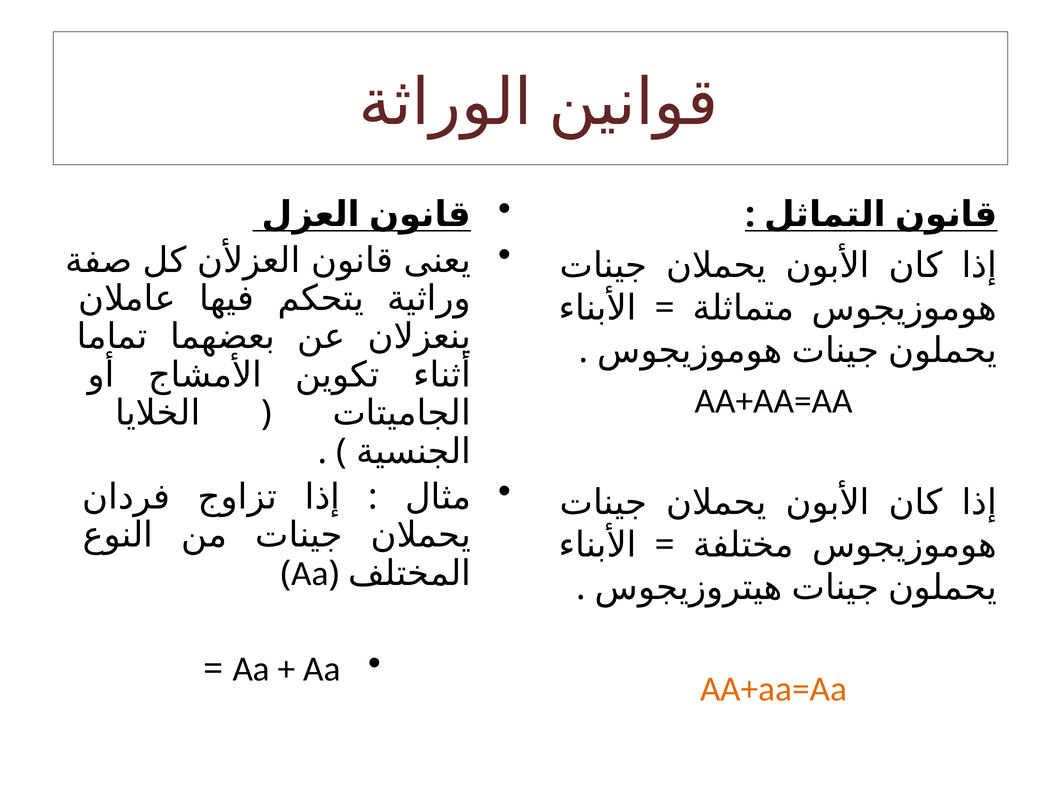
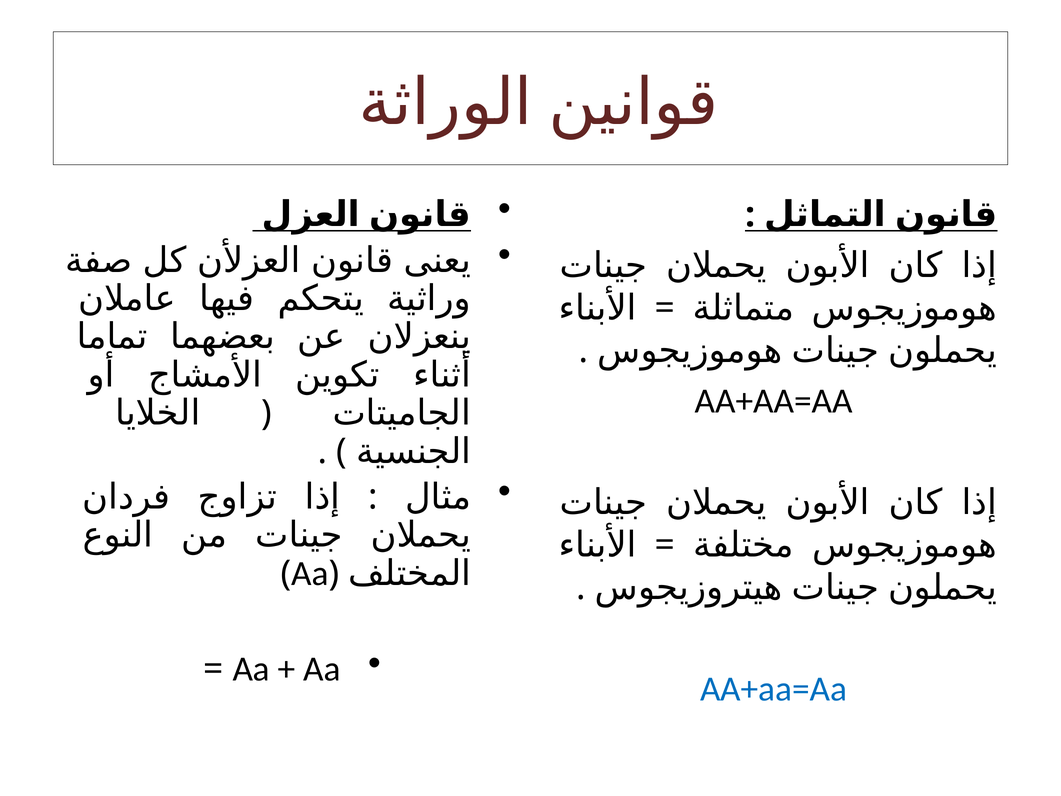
AA+aa=Aa colour: orange -> blue (774, 689)
